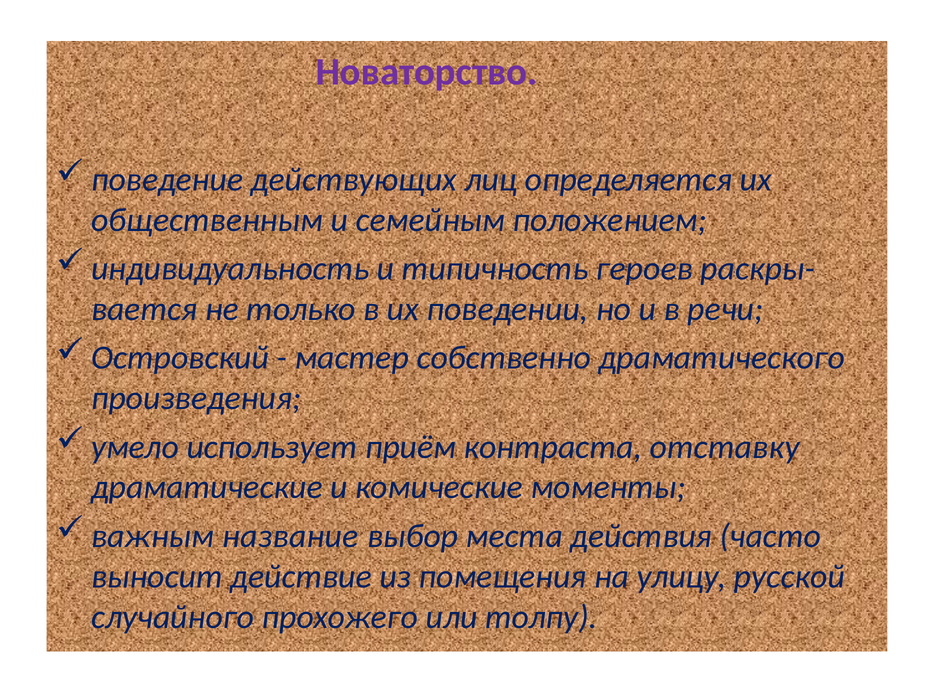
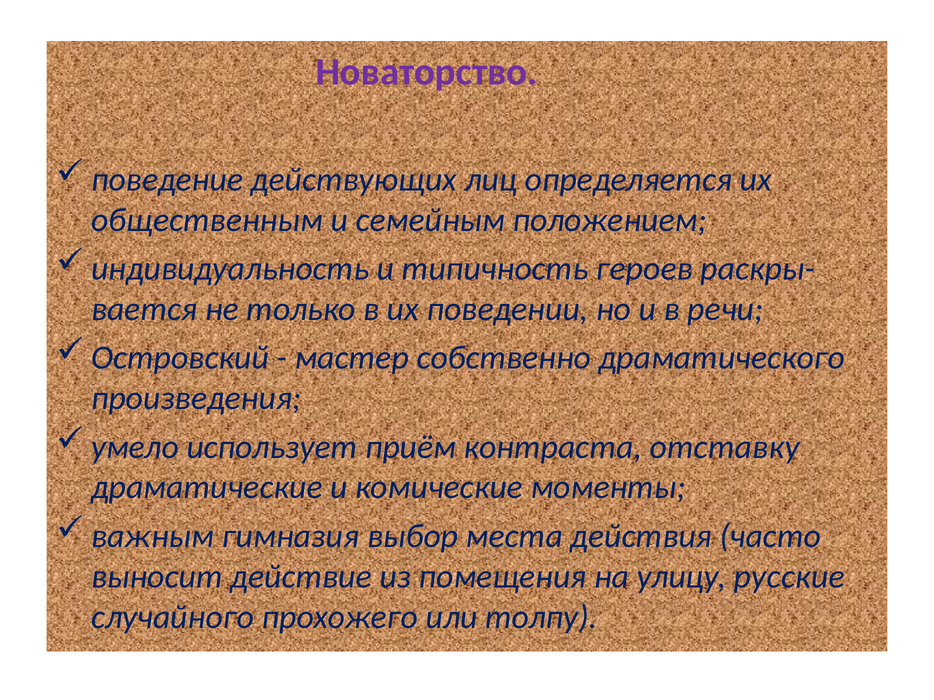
название: название -> гимназия (291, 536)
русской: русской -> русские (789, 577)
